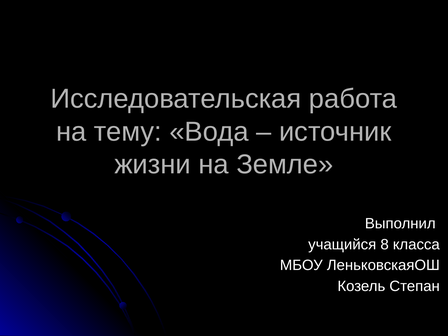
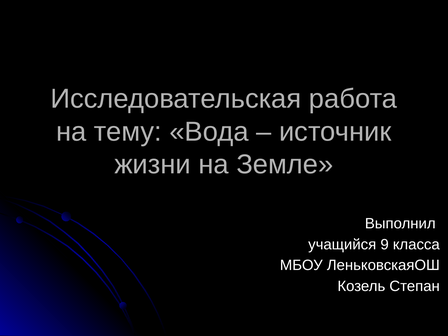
8: 8 -> 9 (385, 244)
